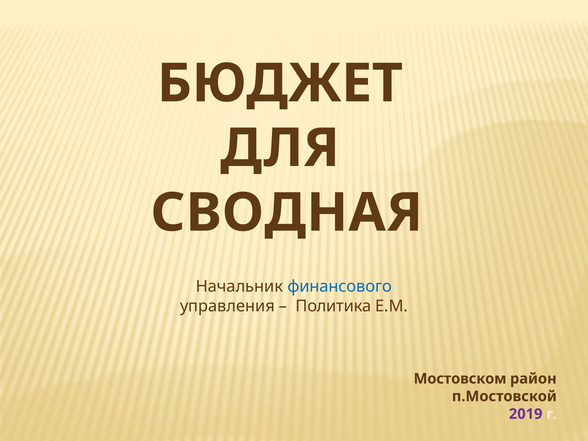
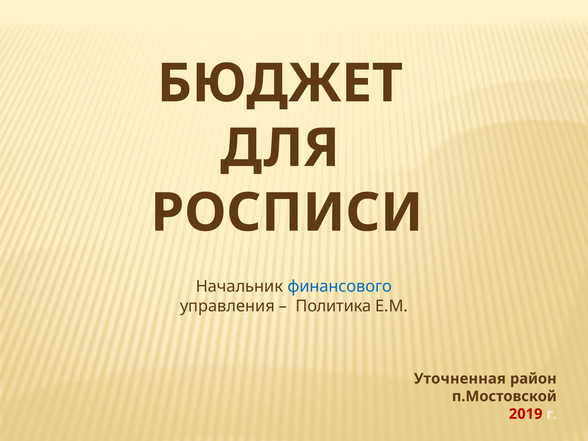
СВОДНАЯ: СВОДНАЯ -> РОСПИСИ (287, 213)
Мостовском: Мостовском -> Уточненная (460, 379)
2019 colour: purple -> red (526, 414)
